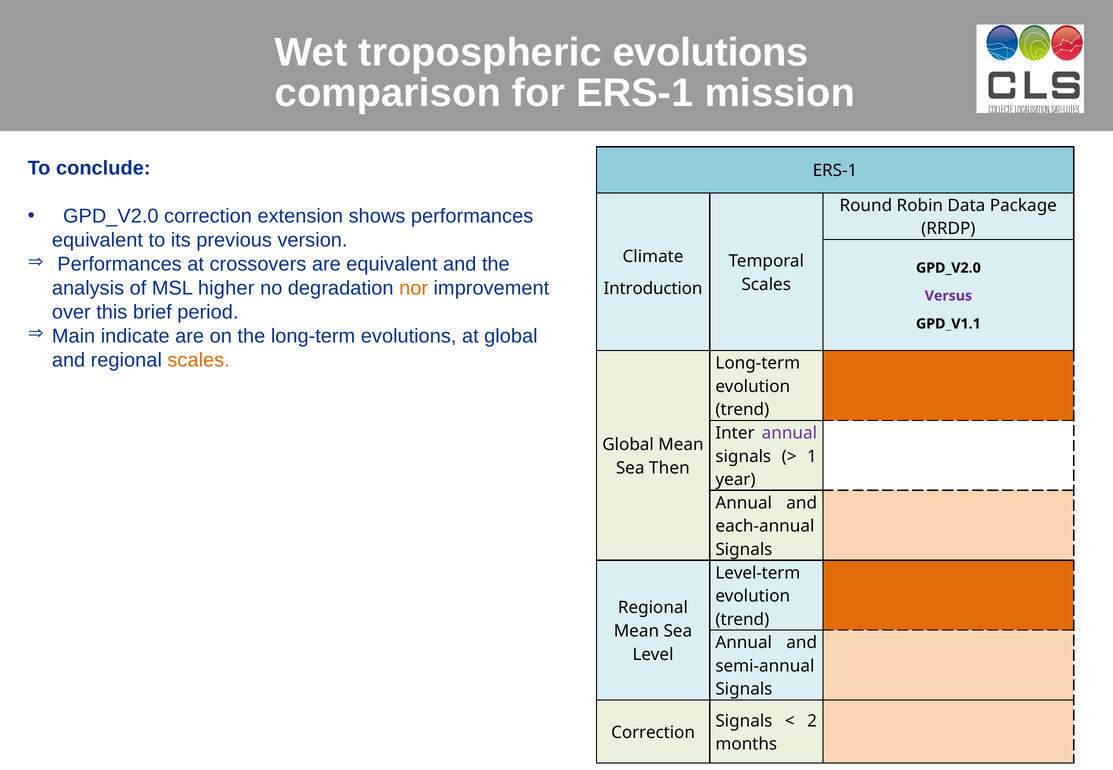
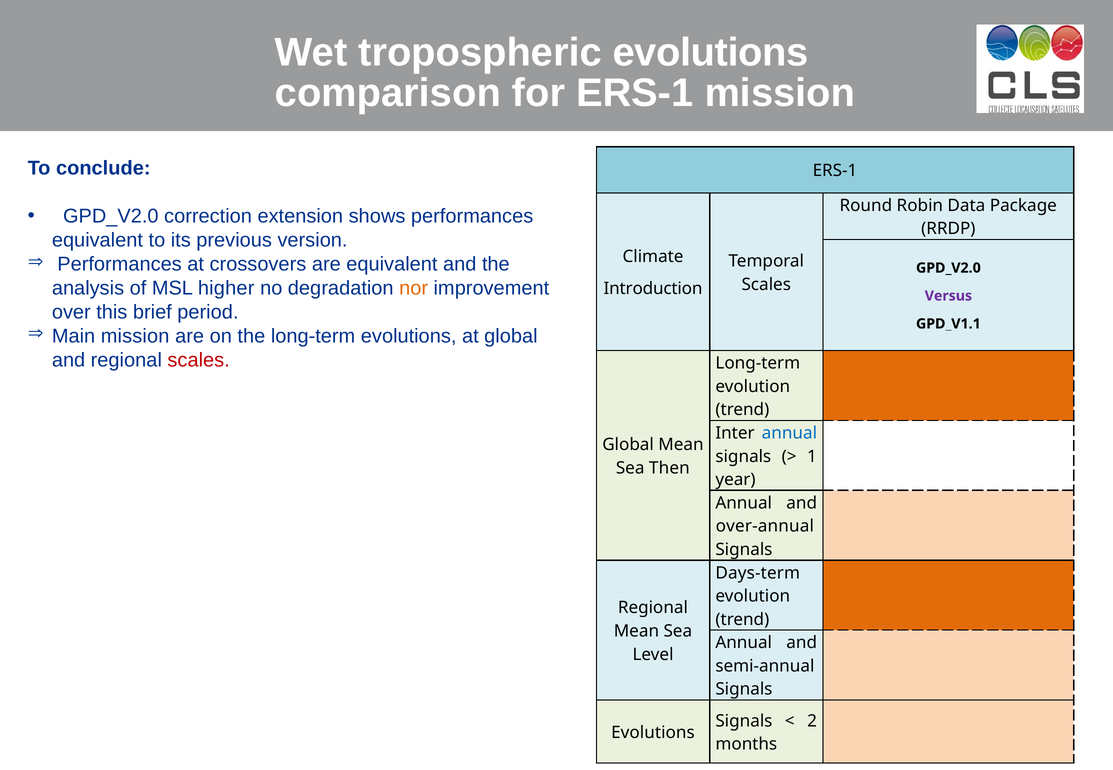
Main indicate: indicate -> mission (135, 336)
scales colour: orange -> red (199, 360)
annual colour: purple -> blue (789, 433)
each-annual: each-annual -> over-annual (765, 527)
Level-term: Level-term -> Days-term (758, 573)
Correction: Correction -> Evolutions (653, 733)
